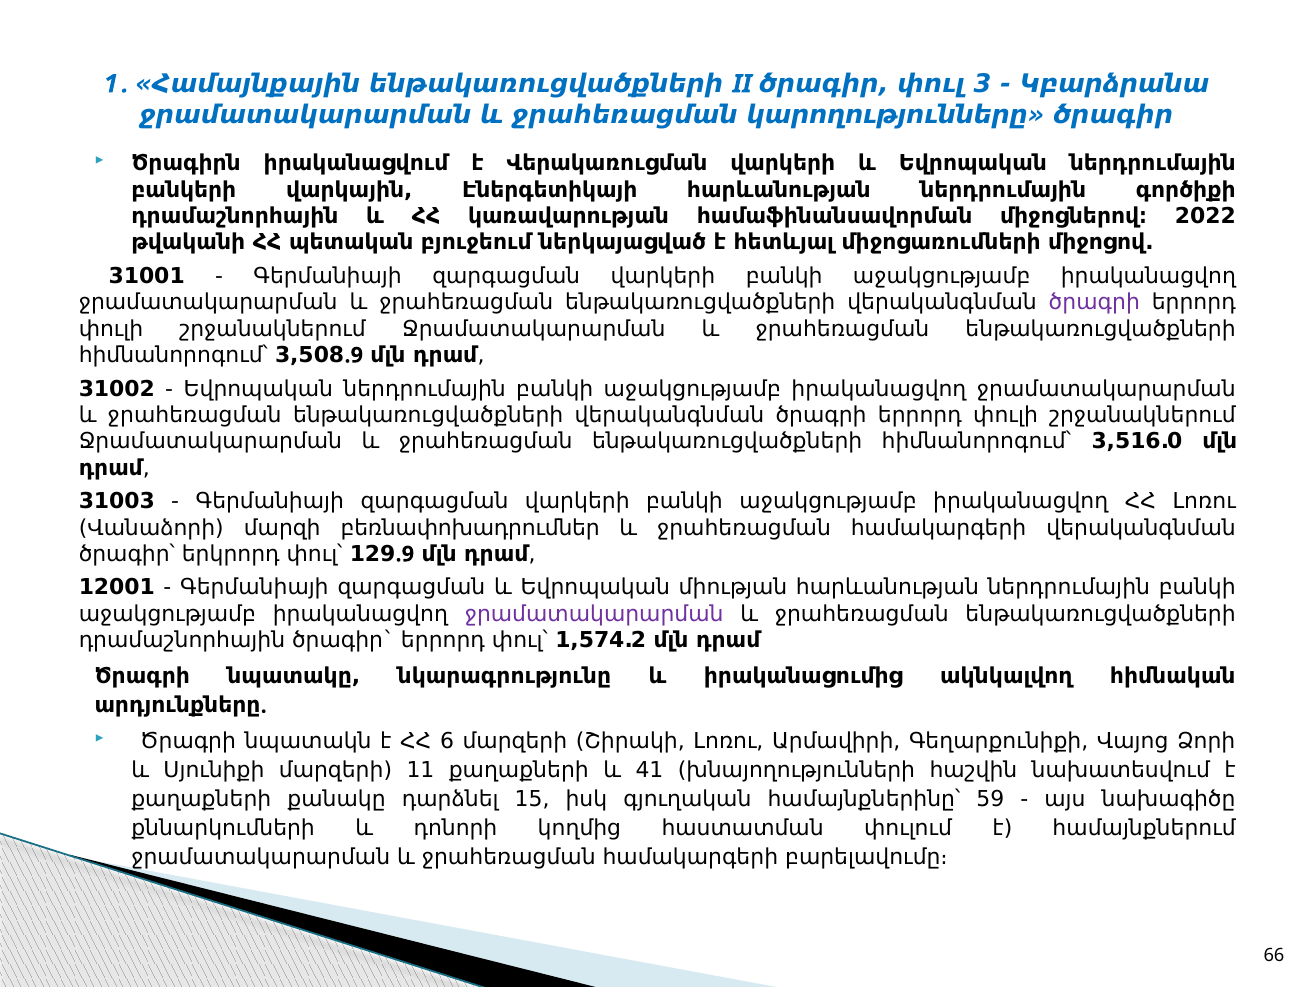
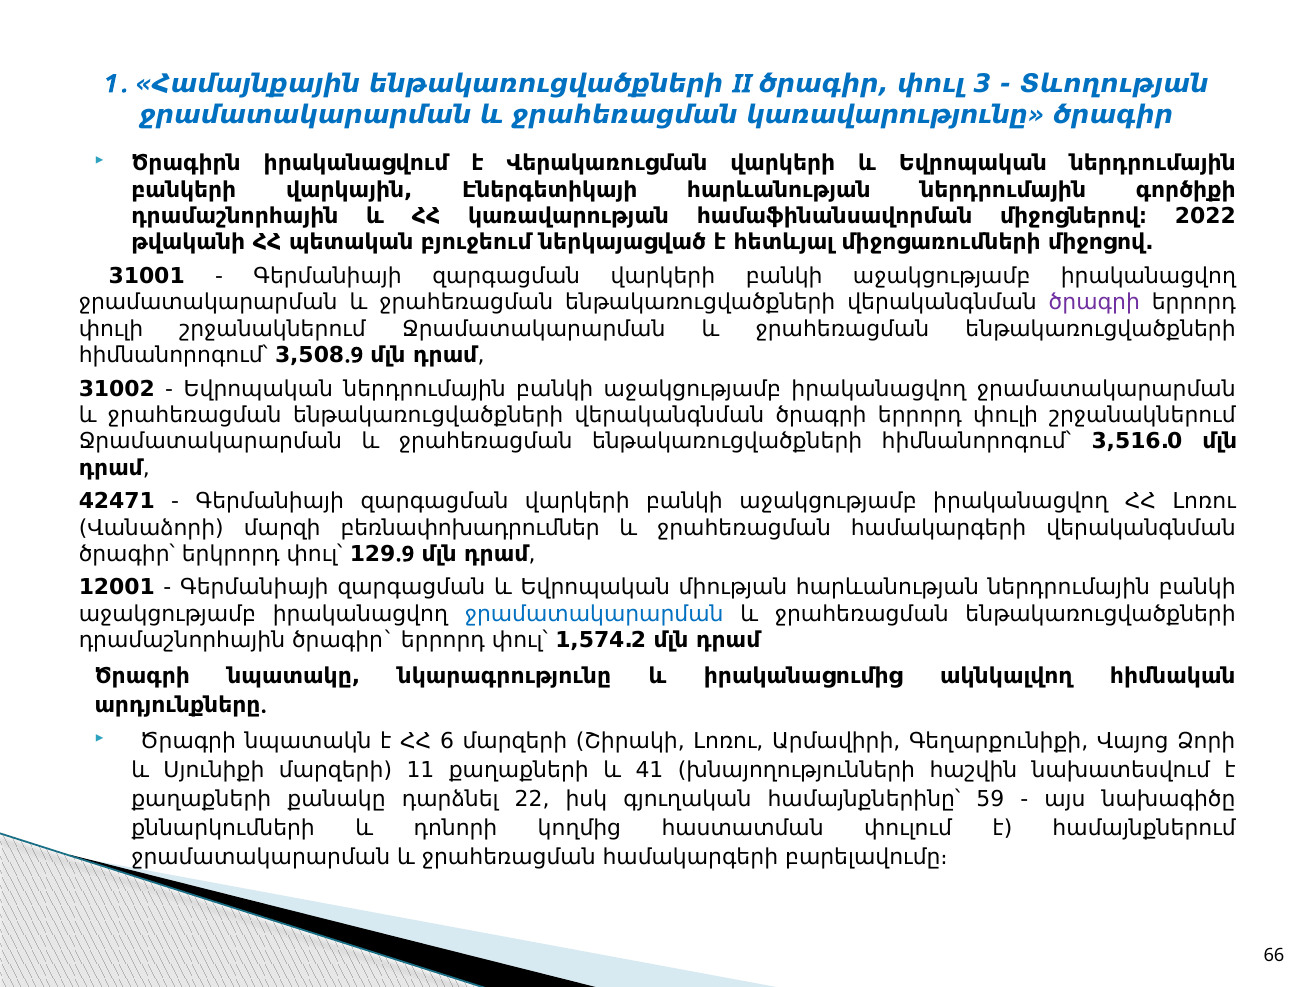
Կբարձրանա: Կբարձրանա -> Տևողության (1114, 84)
կարողությունները: կարողությունները -> կառավարությունը (895, 115)
31003: 31003 -> 42471 (117, 502)
ջրամատակարարման colour: purple -> blue (594, 614)
15: 15 -> 22 (532, 800)
